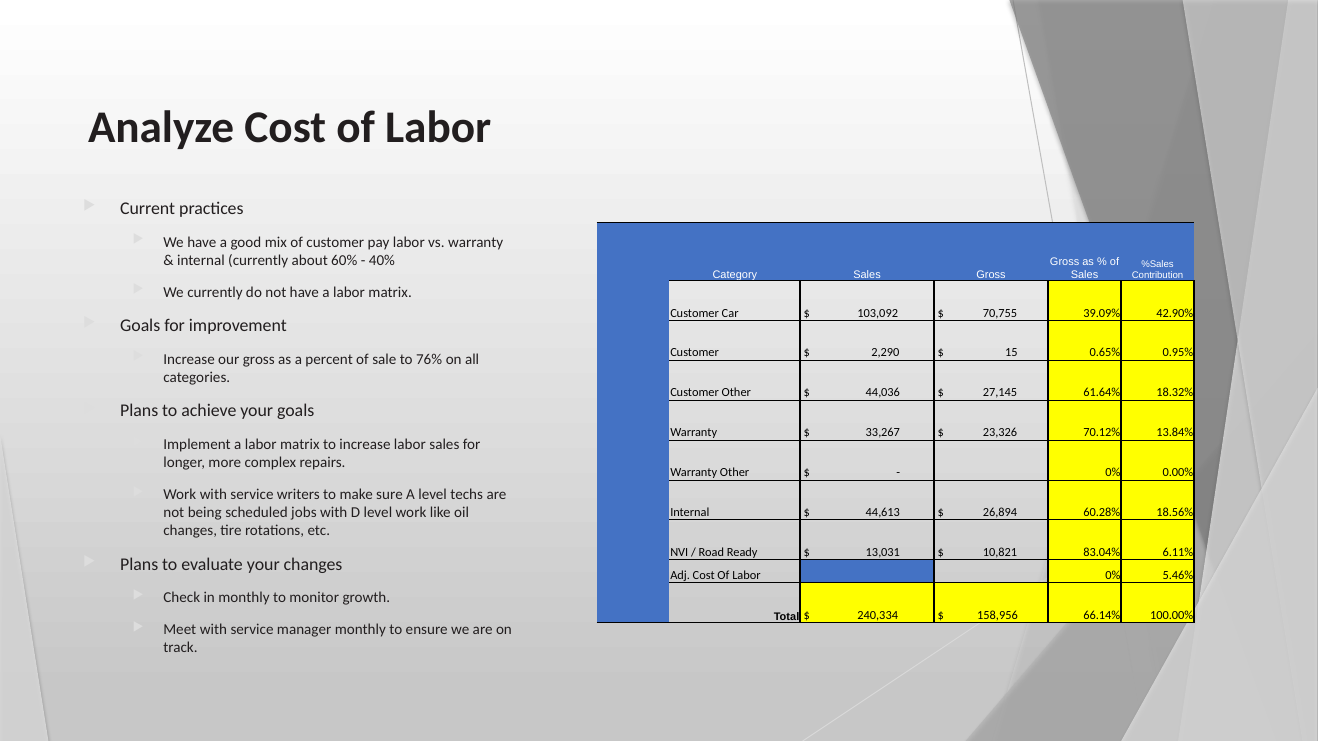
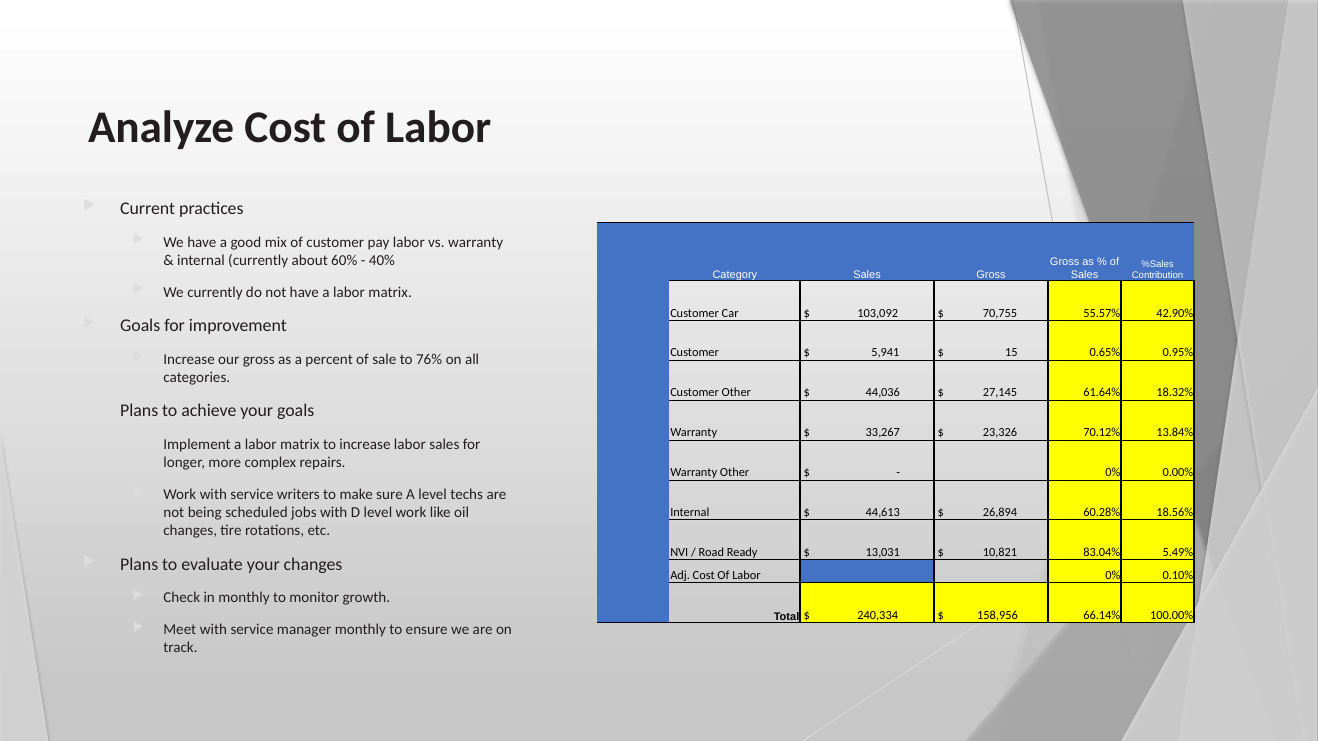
39.09%: 39.09% -> 55.57% (1102, 313)
2,290: 2,290 -> 5,941 (885, 353)
6.11%: 6.11% -> 5.49% (1178, 553)
5.46%: 5.46% -> 0.10% (1178, 576)
